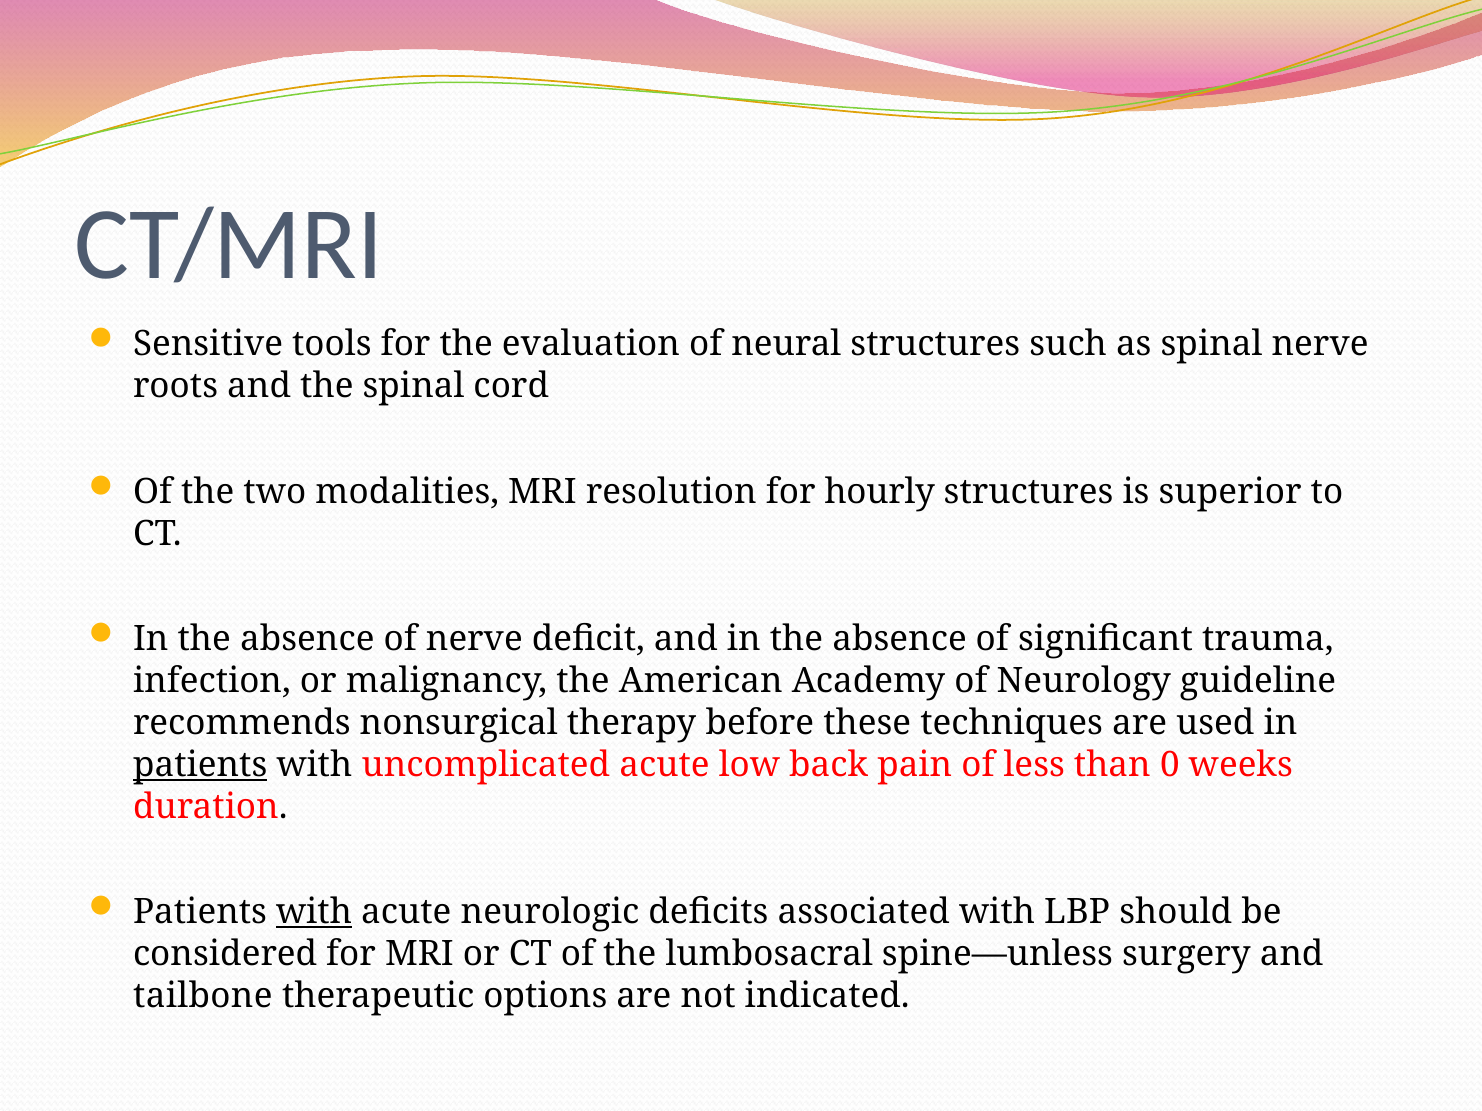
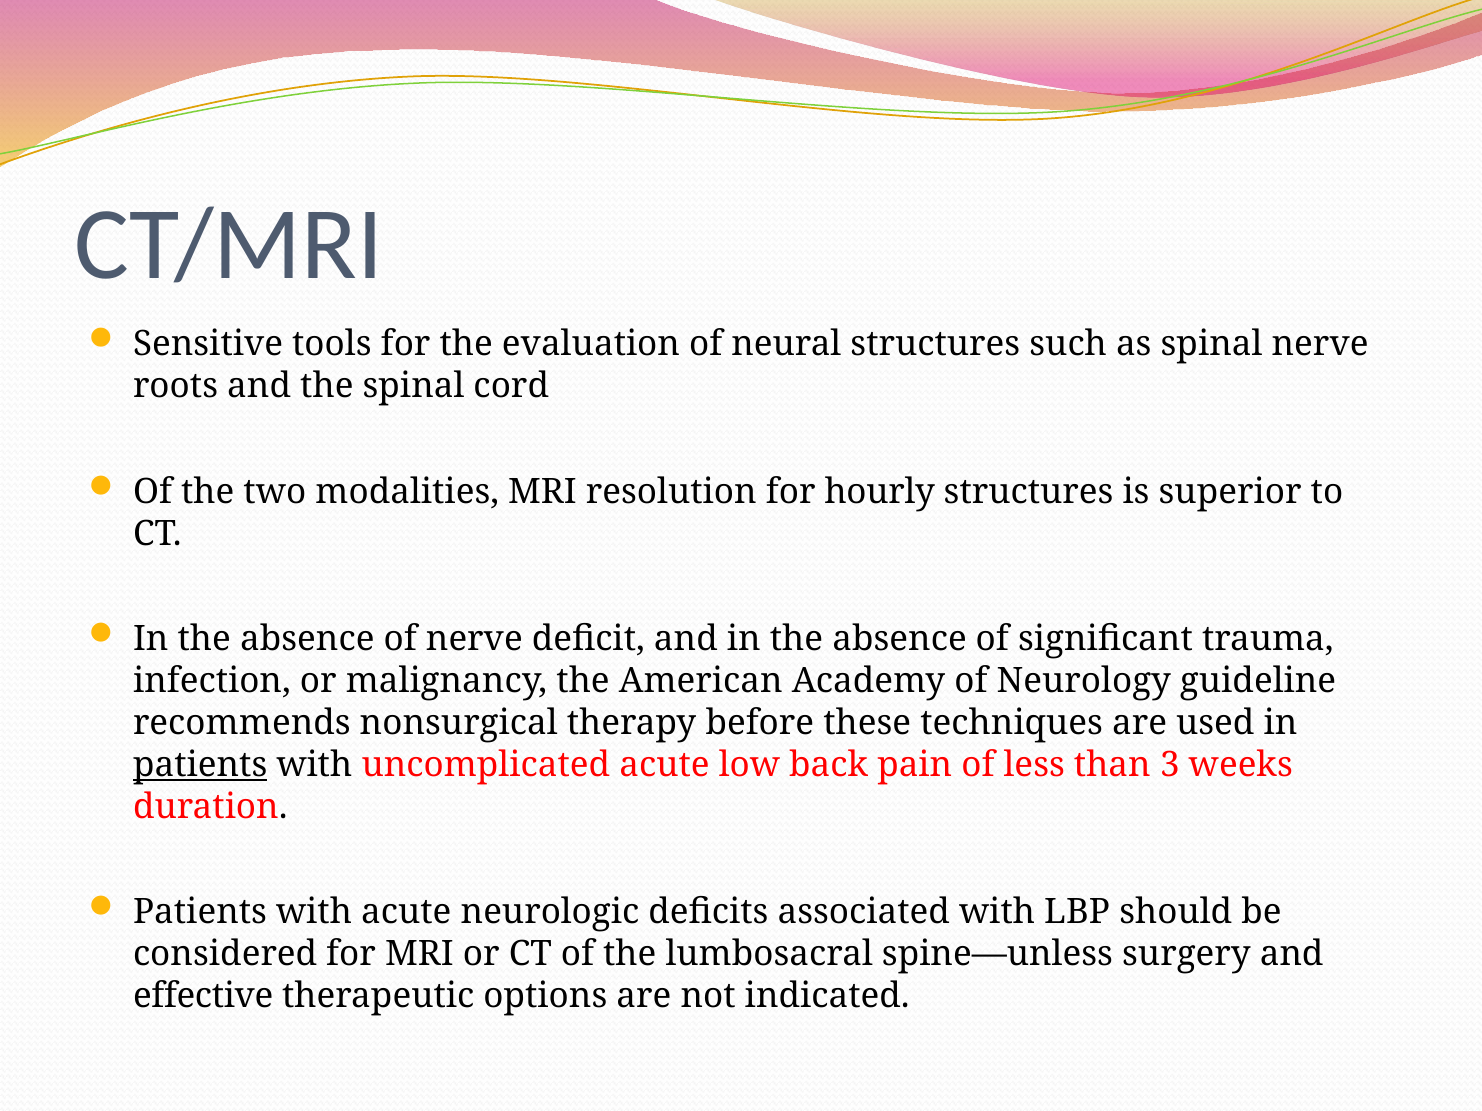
0: 0 -> 3 (1170, 765)
with underline: present -> none (314, 913)
tailbone: tailbone -> effective (203, 997)
